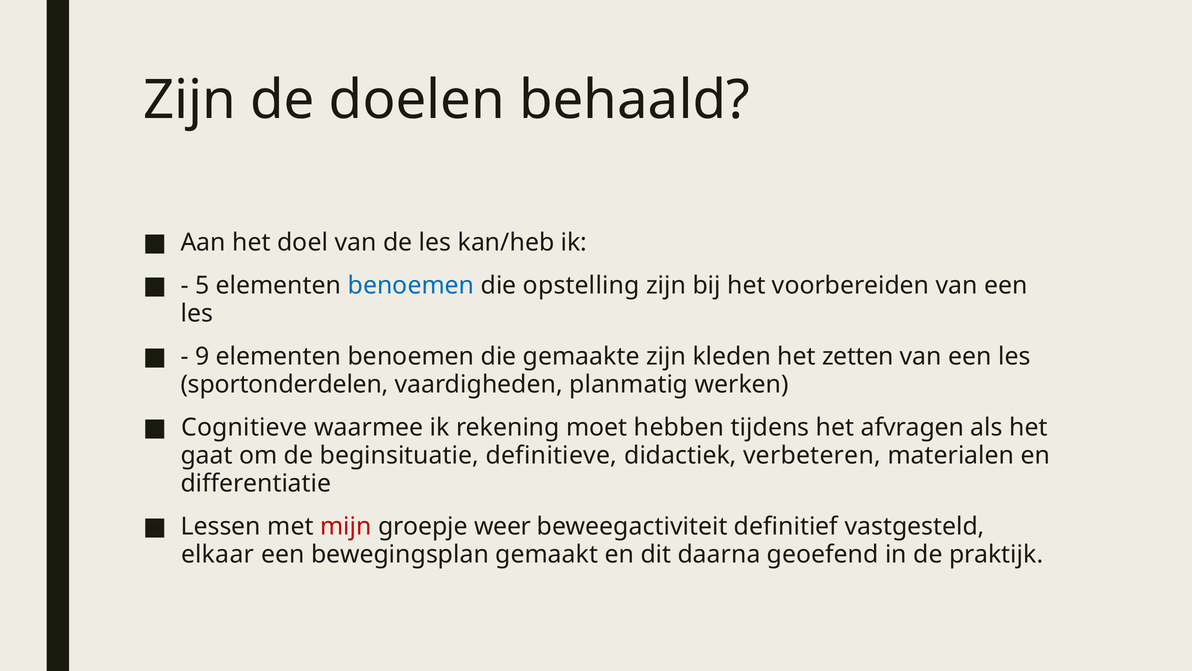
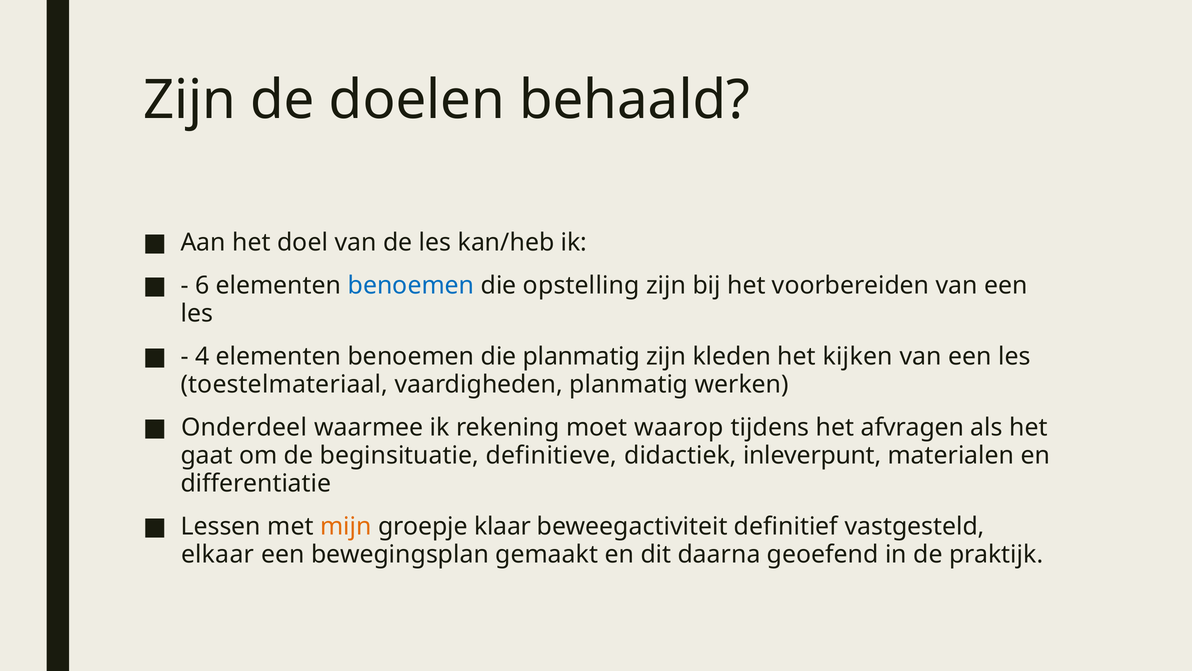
5: 5 -> 6 (202, 285)
9: 9 -> 4 (202, 356)
die gemaakte: gemaakte -> planmatig (581, 356)
zetten: zetten -> kijken (858, 356)
sportonderdelen: sportonderdelen -> toestelmateriaal (284, 384)
Cognitieve: Cognitieve -> Onderdeel (244, 427)
hebben: hebben -> waarop (679, 427)
verbeteren: verbeteren -> inleverpunt (812, 455)
mijn colour: red -> orange (346, 526)
weer: weer -> klaar (503, 526)
